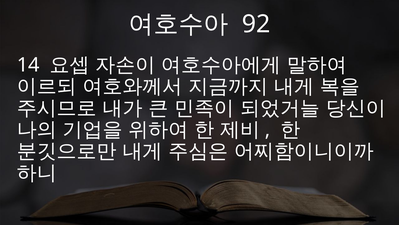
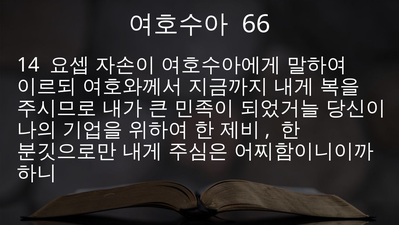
92: 92 -> 66 (256, 24)
